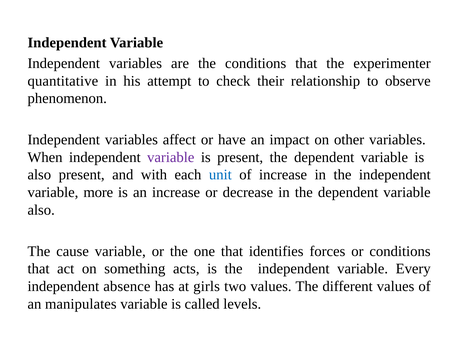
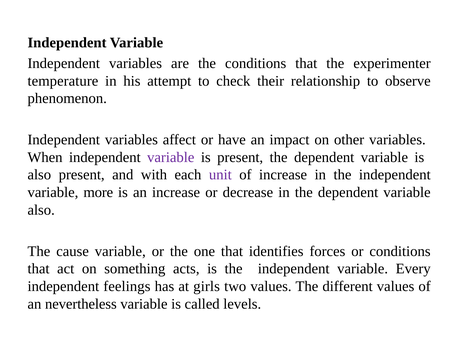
quantitative: quantitative -> temperature (63, 81)
unit colour: blue -> purple (220, 175)
absence: absence -> feelings (127, 287)
manipulates: manipulates -> nevertheless (81, 304)
